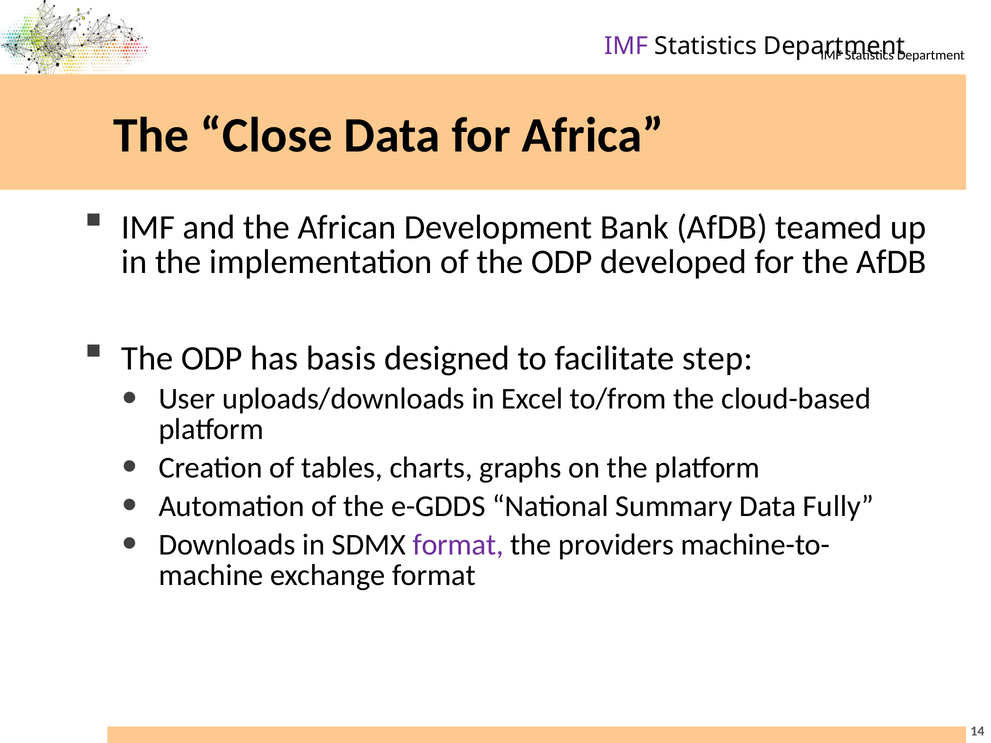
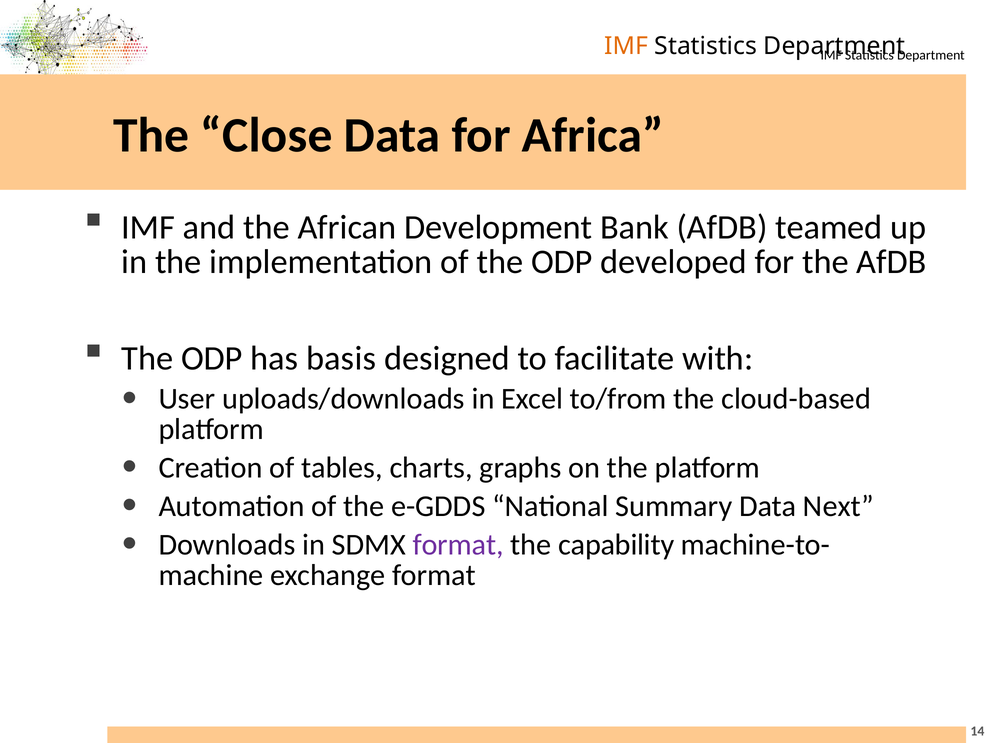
IMF colour: purple -> orange (626, 46)
step: step -> with (718, 358)
Fully: Fully -> Next (838, 506)
providers: providers -> capability (616, 545)
